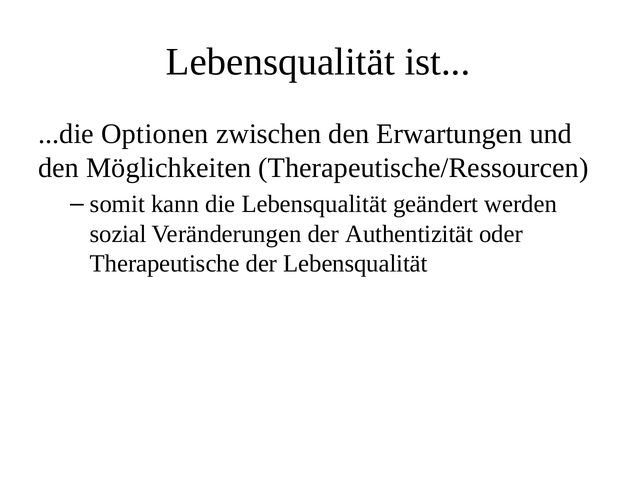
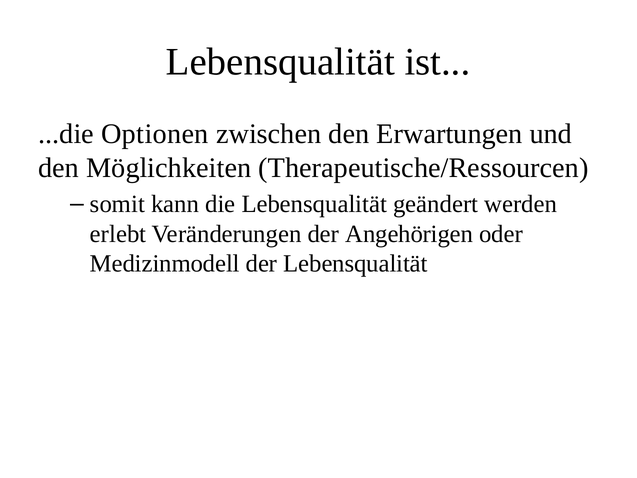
sozial: sozial -> erlebt (118, 234)
Authentizität: Authentizität -> Angehörigen (409, 234)
Therapeutische: Therapeutische -> Medizinmodell (165, 264)
